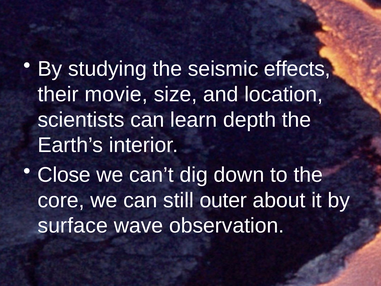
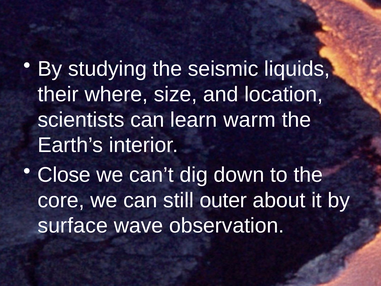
effects: effects -> liquids (297, 69)
movie: movie -> where (116, 94)
depth: depth -> warm (249, 120)
